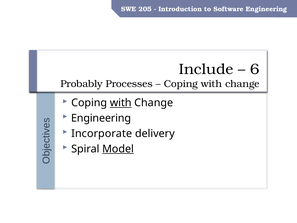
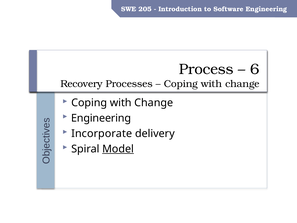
Include: Include -> Process (206, 69)
Probably: Probably -> Recovery (82, 84)
with underline: present -> none (121, 103)
